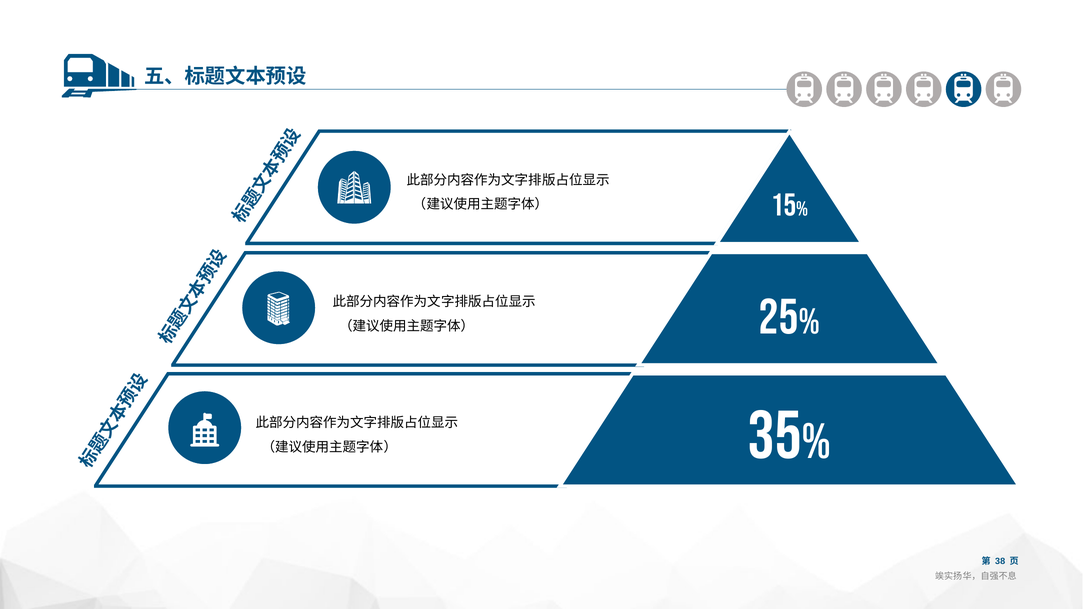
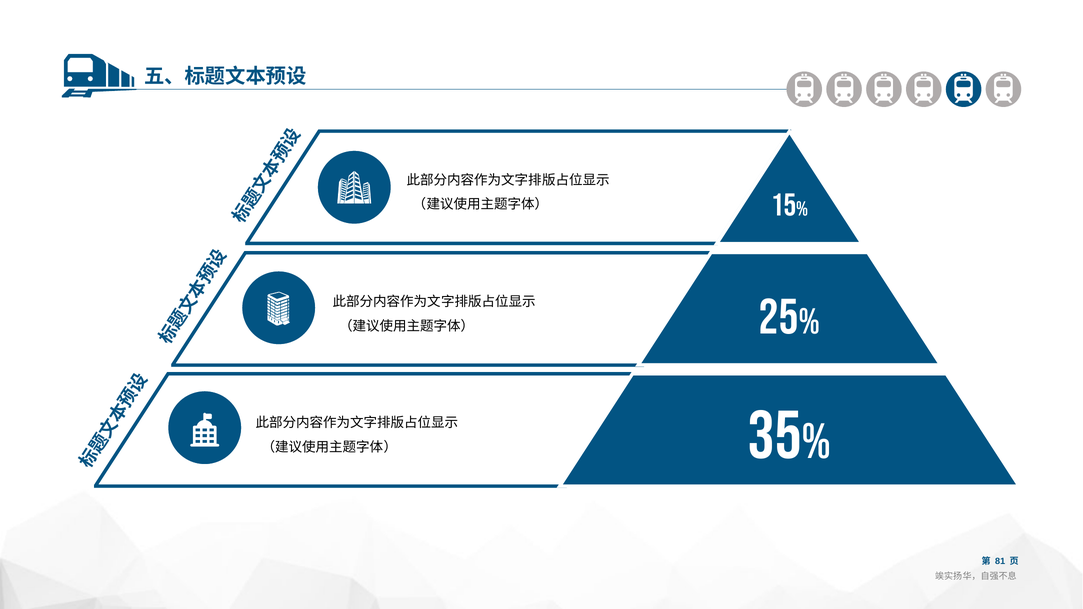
38: 38 -> 81 (1000, 561)
